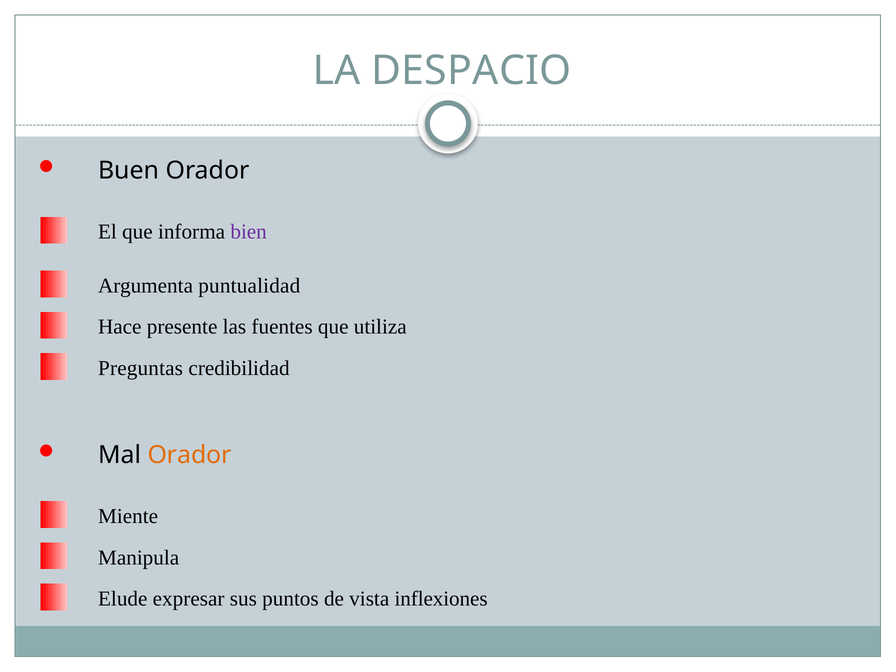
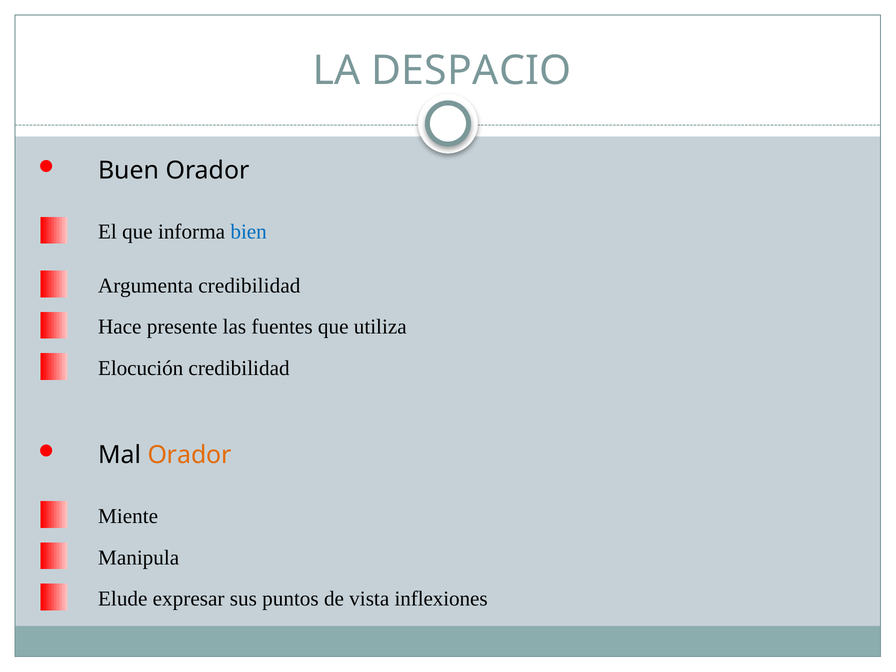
bien colour: purple -> blue (249, 232)
Argumenta puntualidad: puntualidad -> credibilidad (249, 286)
Preguntas: Preguntas -> Elocución (141, 368)
